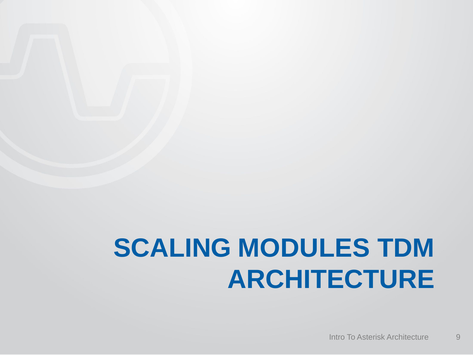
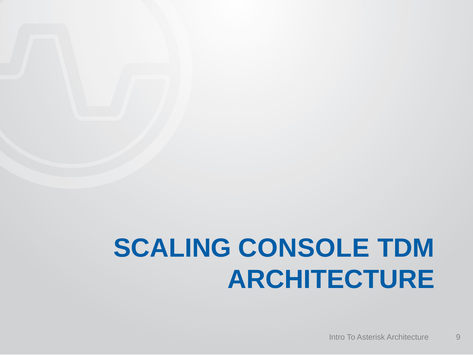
MODULES: MODULES -> CONSOLE (304, 248)
